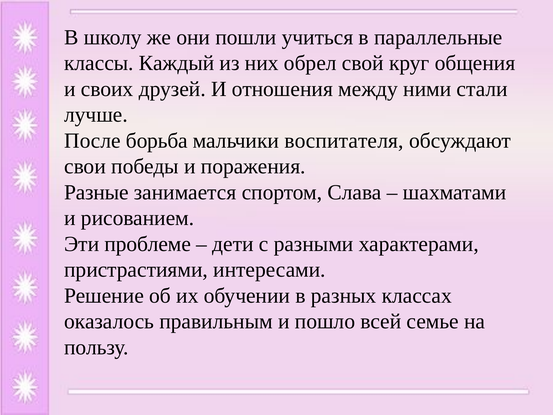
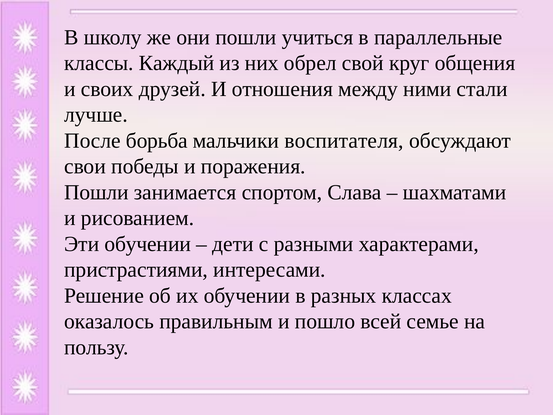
Разные: Разные -> Пошли (96, 192)
Эти проблеме: проблеме -> обучении (148, 244)
